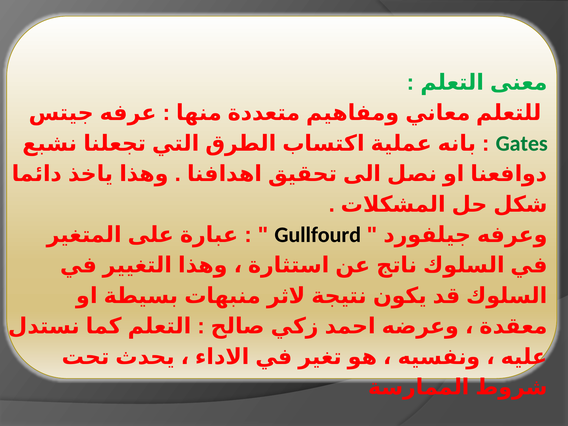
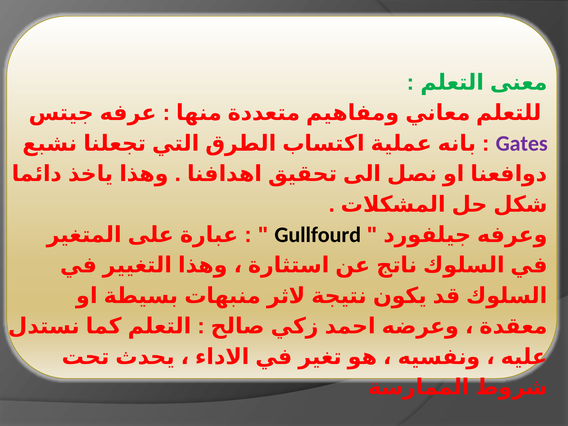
Gates colour: green -> purple (522, 143)
